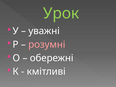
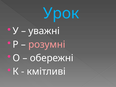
Урок colour: light green -> light blue (61, 13)
